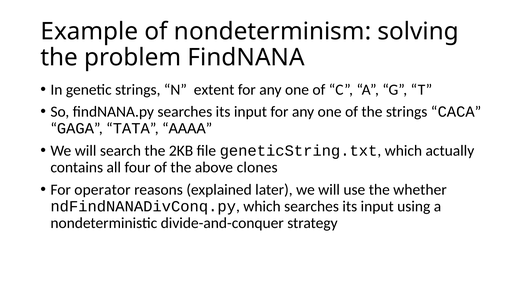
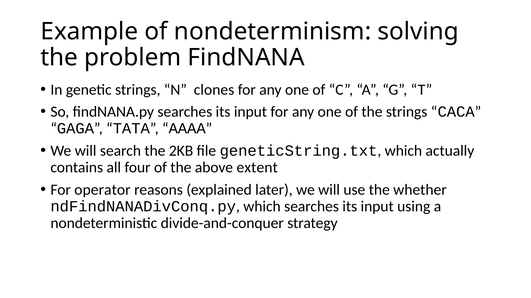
extent: extent -> clones (214, 90)
clones: clones -> extent (257, 168)
